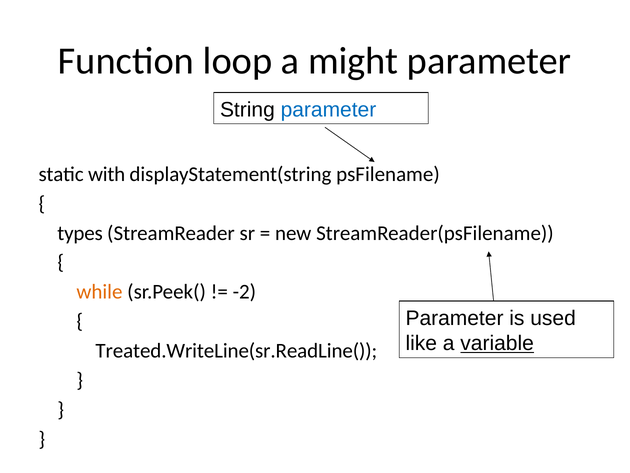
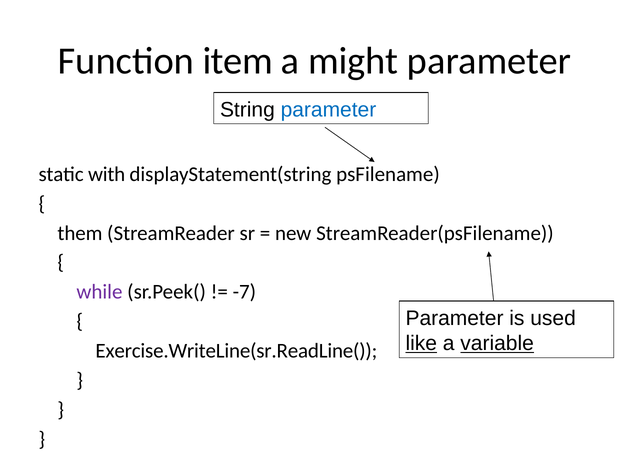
loop: loop -> item (238, 61)
types: types -> them (80, 233)
while colour: orange -> purple (99, 292)
-2: -2 -> -7 (244, 292)
like underline: none -> present (421, 343)
Treated.WriteLine(sr.ReadLine(: Treated.WriteLine(sr.ReadLine( -> Exercise.WriteLine(sr.ReadLine( (236, 350)
